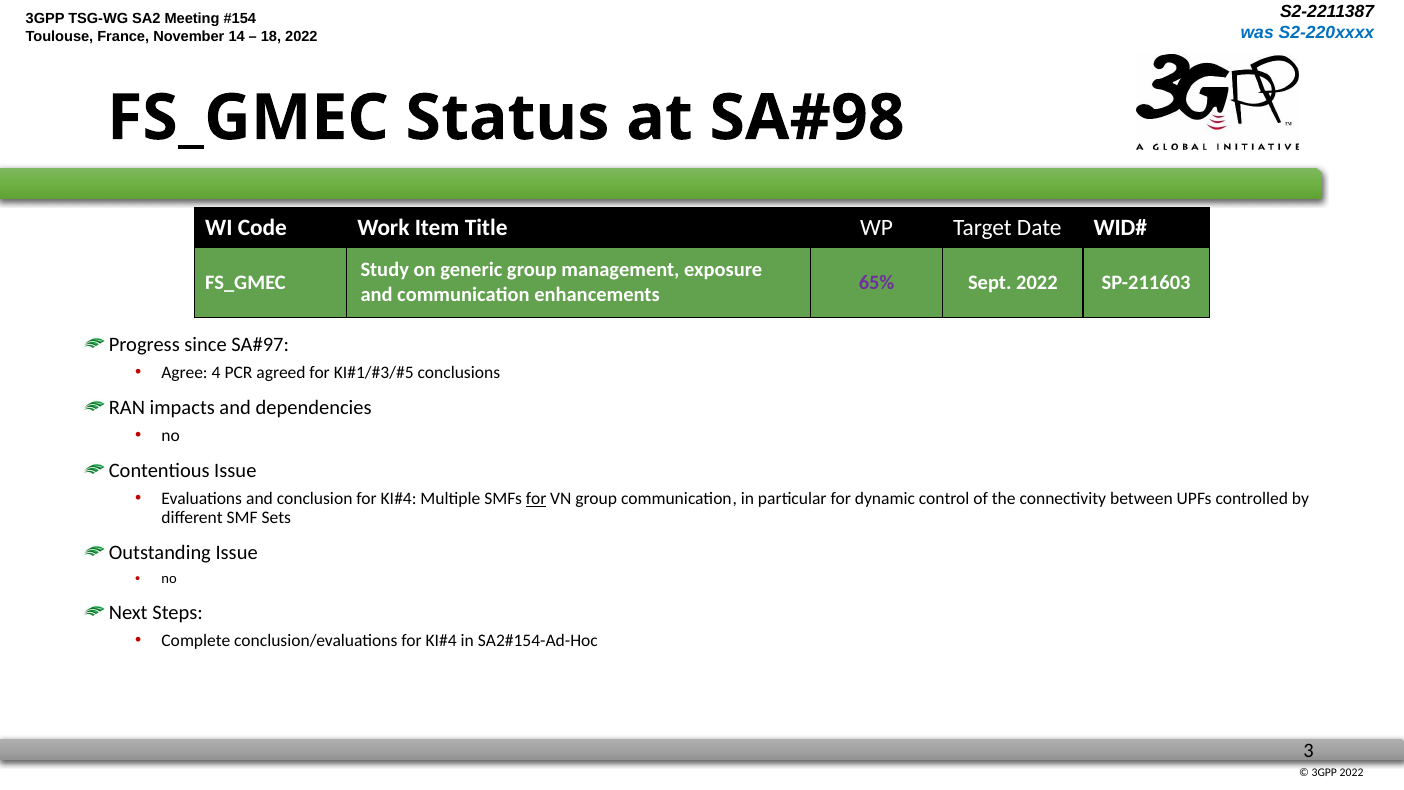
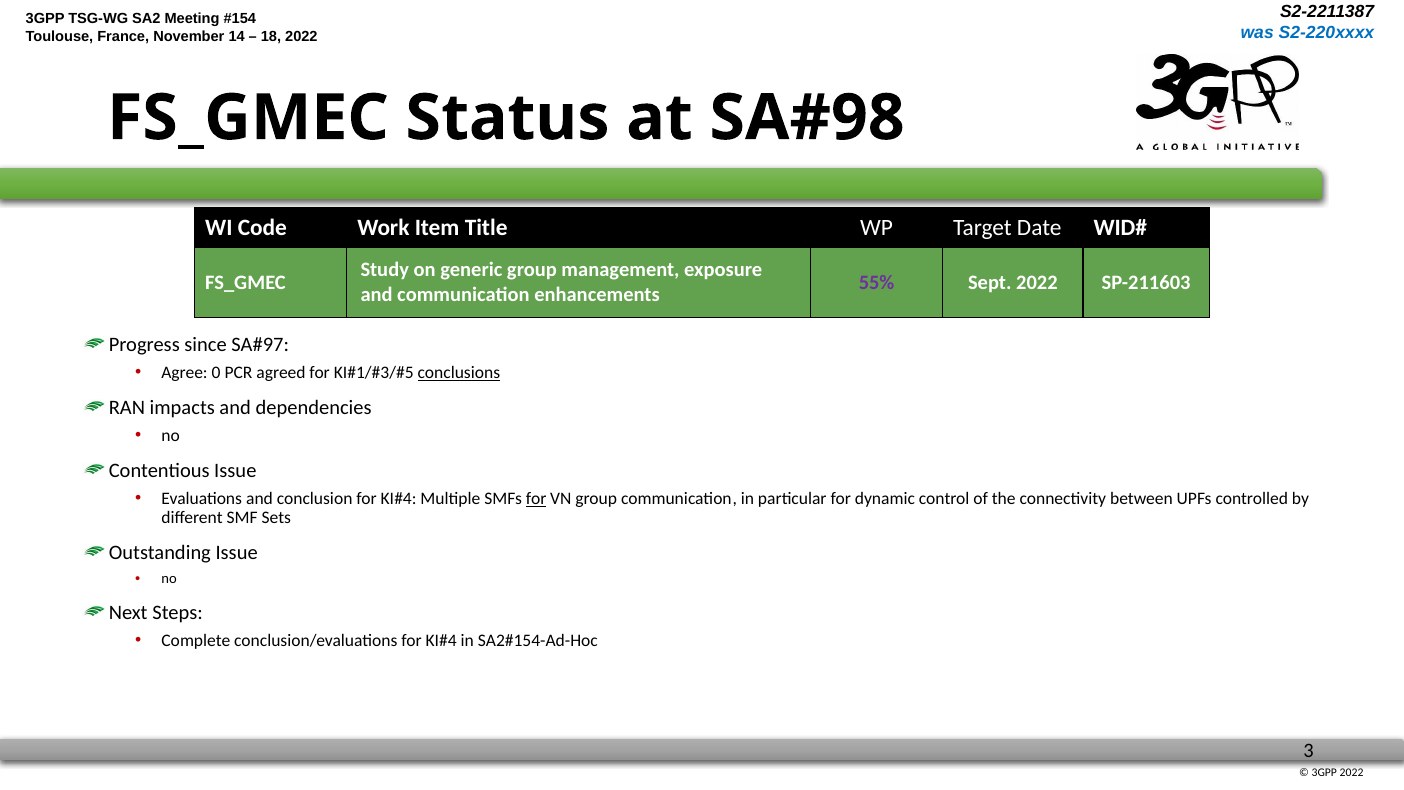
65%: 65% -> 55% (877, 283)
4: 4 -> 0 (216, 372)
conclusions underline: none -> present (459, 372)
